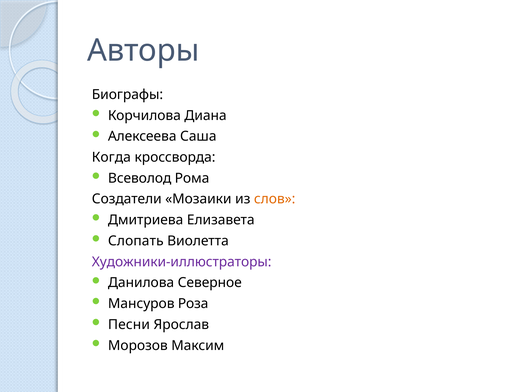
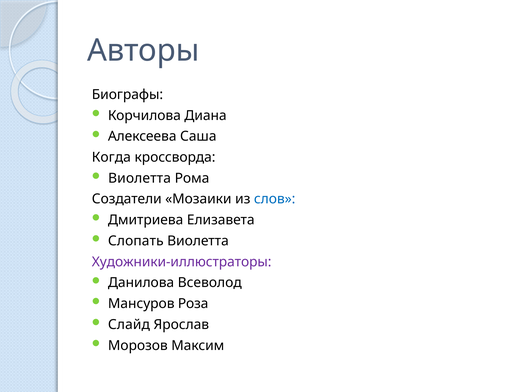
Всеволод: Всеволод -> Виолетта (140, 178)
слов colour: orange -> blue (275, 199)
Северное: Северное -> Всеволод (210, 282)
Песни: Песни -> Слайд (129, 324)
